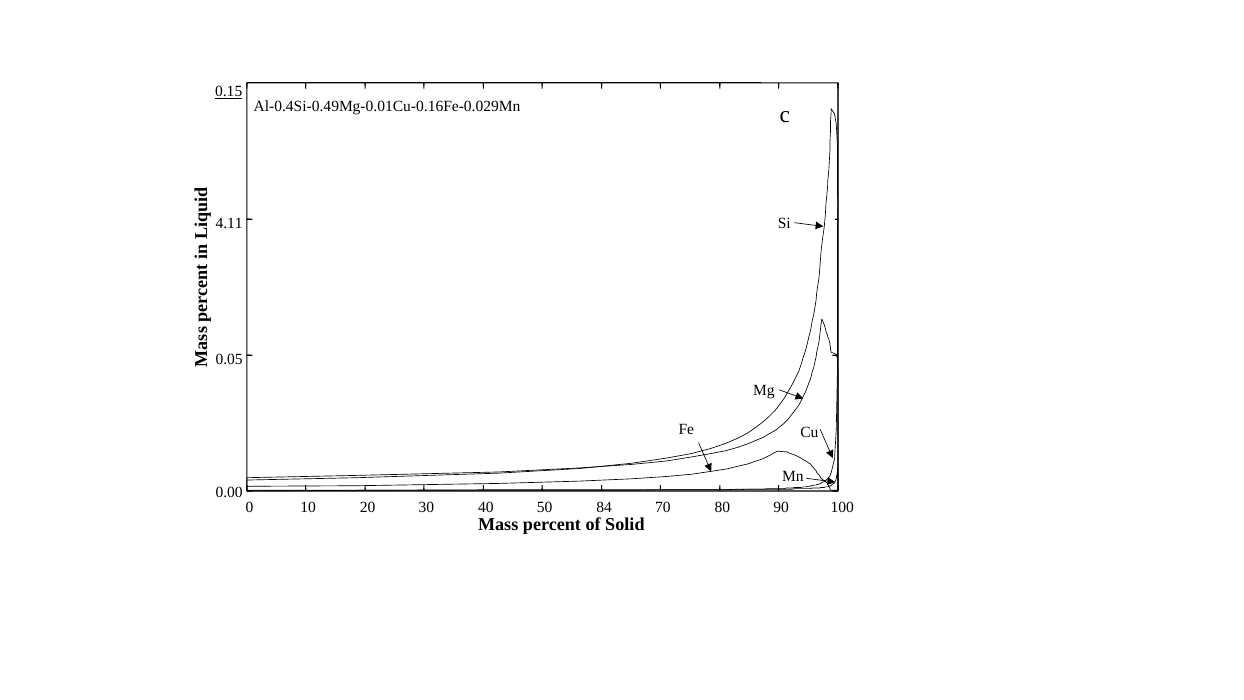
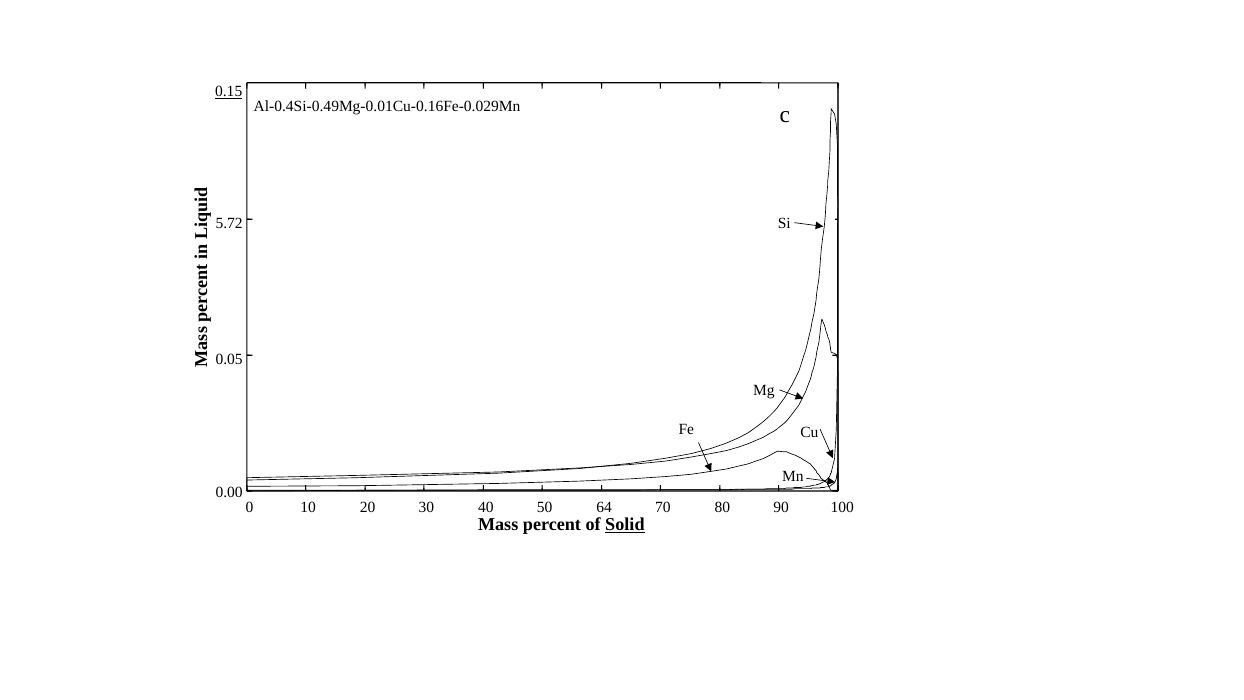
4.11: 4.11 -> 5.72 (229, 224)
84: 84 -> 64 (604, 507)
Solid underline: none -> present (625, 524)
